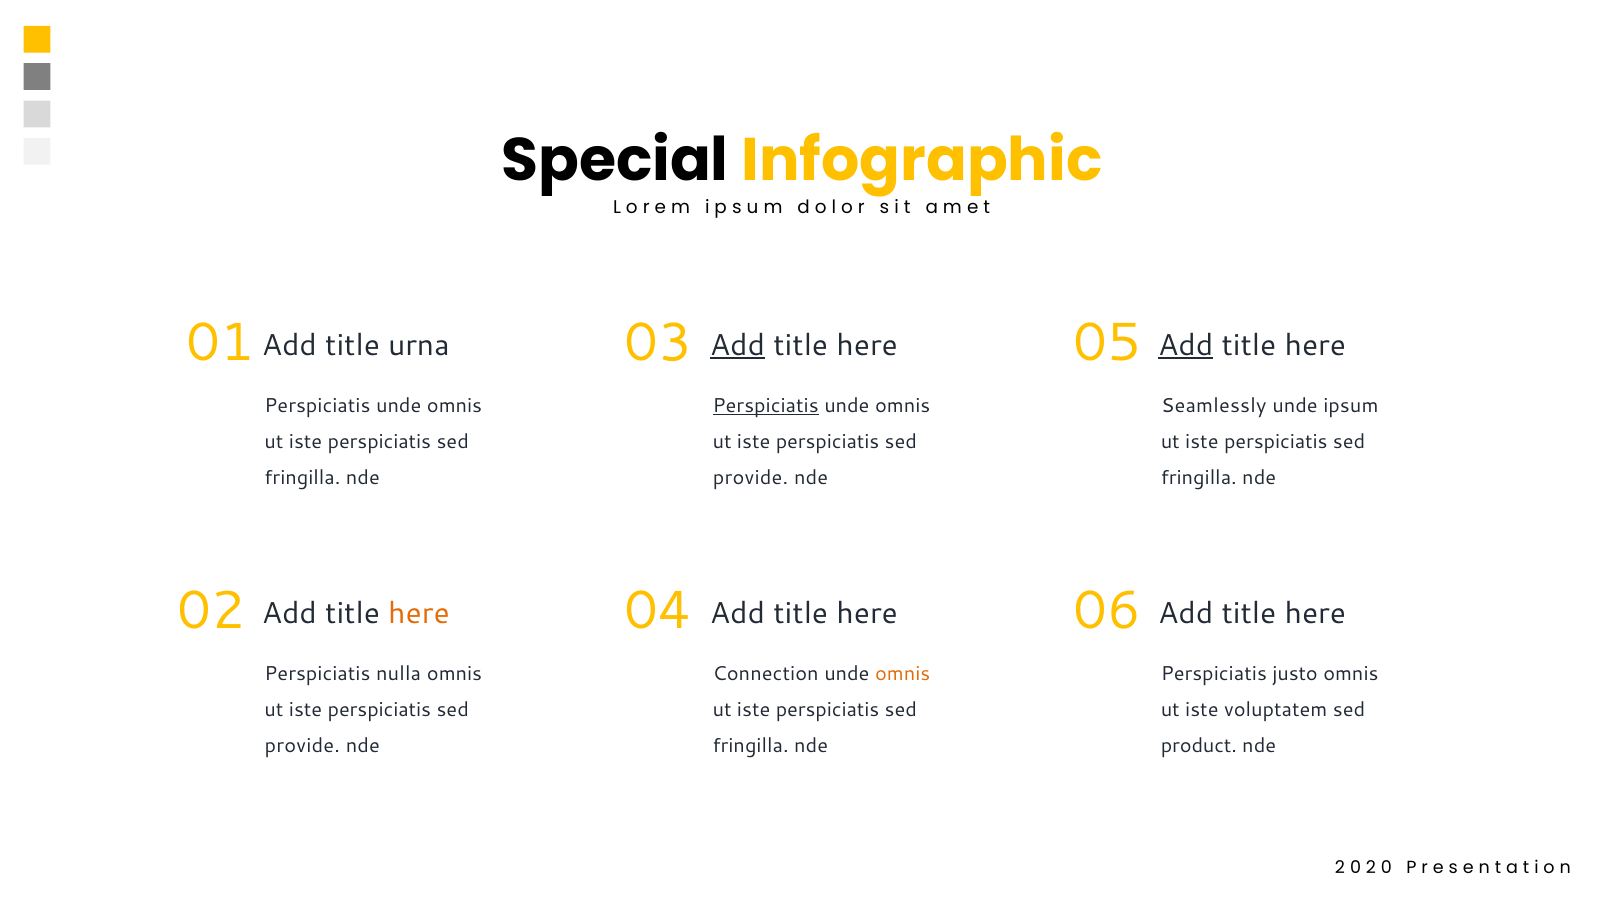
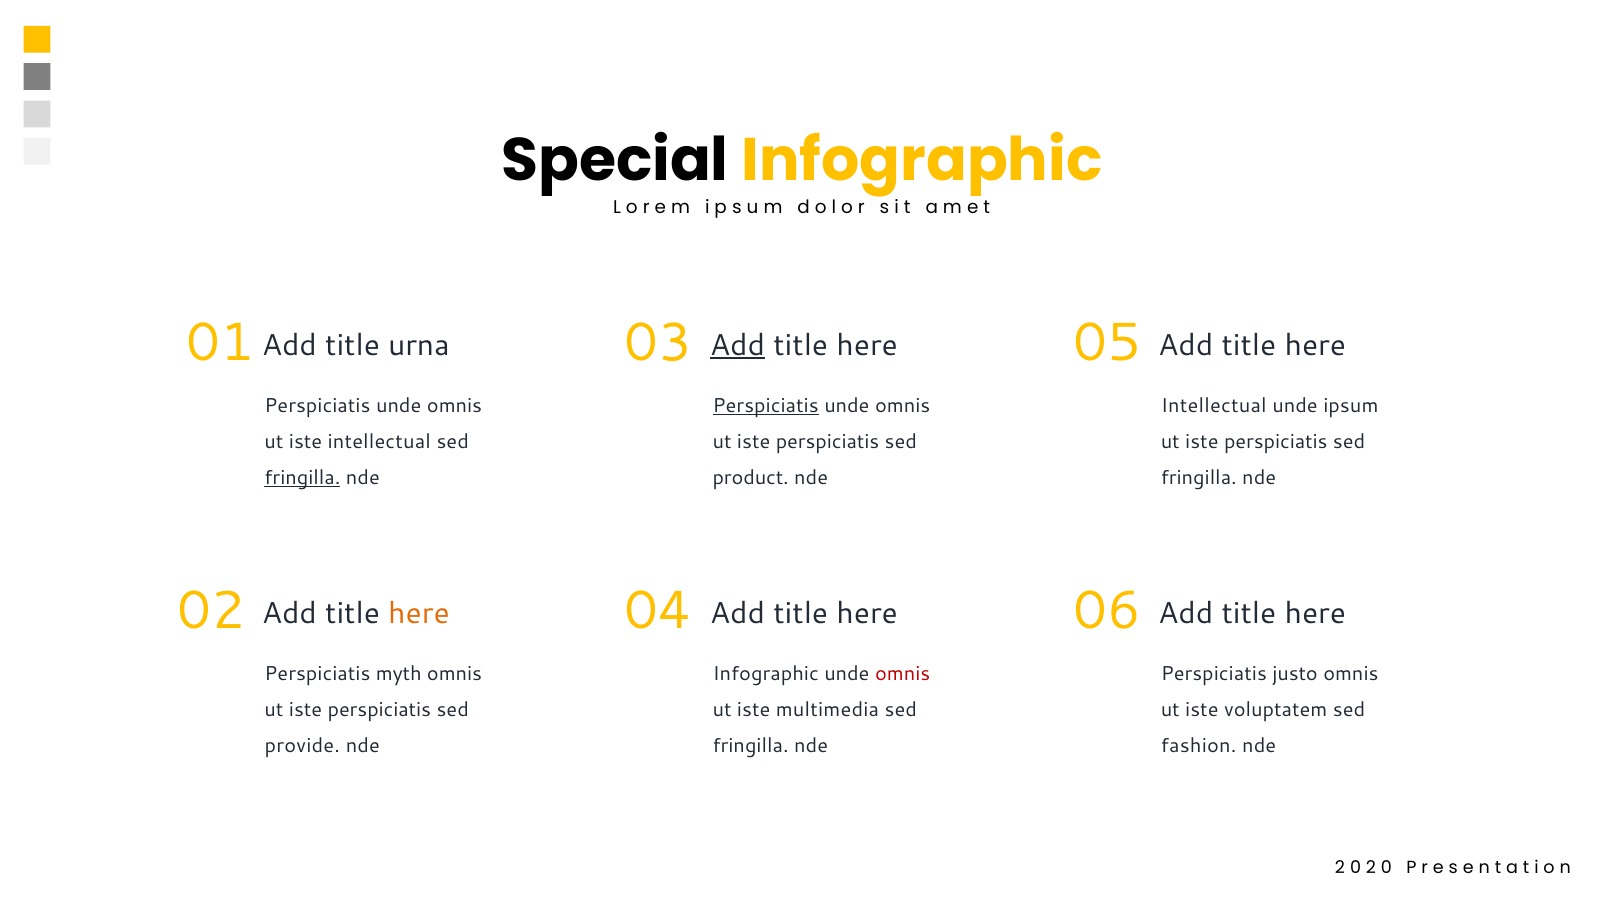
Add underline: present -> none (1186, 345)
Seamlessly: Seamlessly -> Intellectual (1214, 405)
perspiciatis: perspiciatis -> intellectual (379, 441)
fringilla underline: none -> present (302, 478)
provide: provide -> product (751, 478)
nulla: nulla -> myth (399, 673)
Connection: Connection -> Infographic (766, 673)
omnis colour: orange -> red (903, 673)
perspiciatis: perspiciatis -> multimedia (827, 709)
product: product -> fashion (1199, 745)
